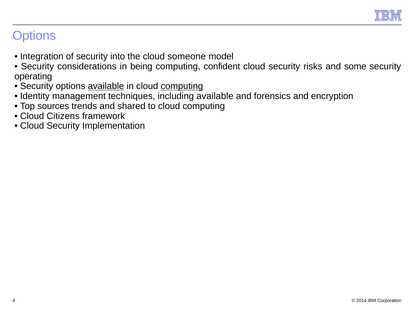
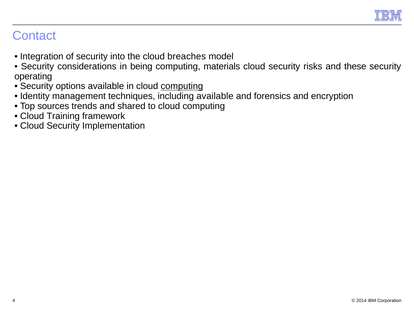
Options: Options -> Contact (34, 36)
someone: someone -> breaches (187, 57)
confident: confident -> materials (222, 67)
some: some -> these (355, 67)
available underline: present -> none (106, 86)
Citizens: Citizens -> Training (63, 116)
